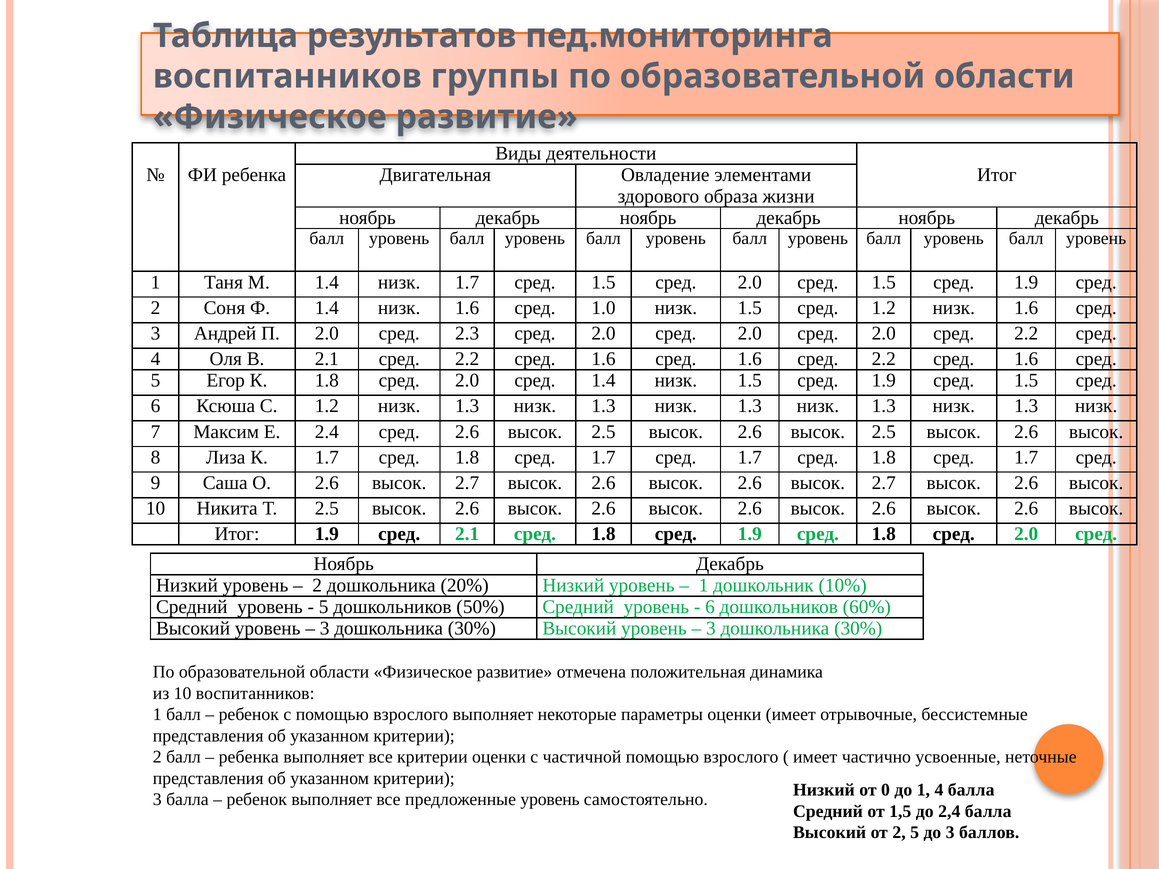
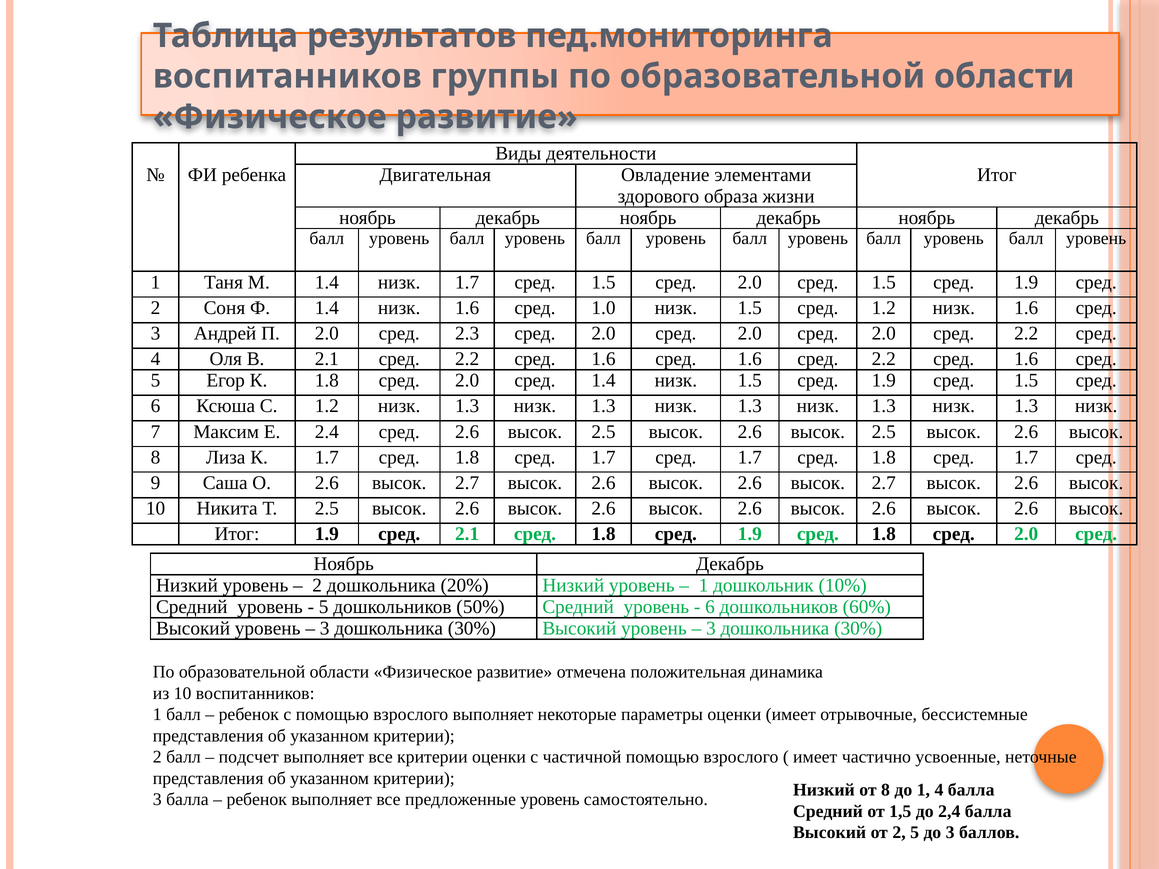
ребенка: ребенка -> подсчет (249, 757)
от 0: 0 -> 8 (885, 790)
